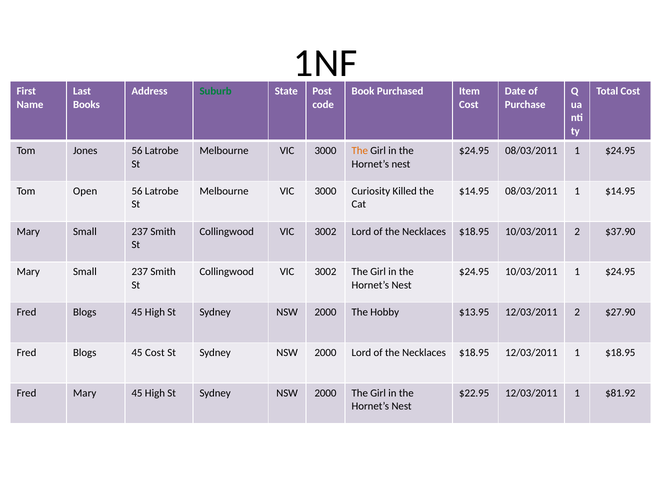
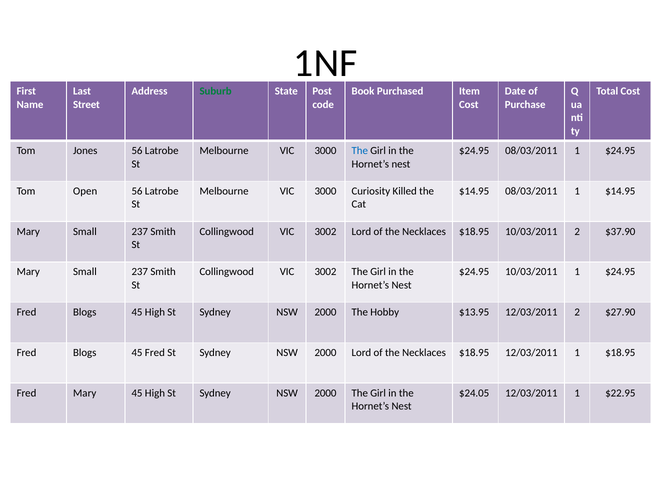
Books: Books -> Street (86, 105)
The colour: orange -> blue (360, 151)
45 Cost: Cost -> Fred (155, 353)
$22.95: $22.95 -> $24.05 (474, 393)
$81.92: $81.92 -> $22.95 (620, 393)
